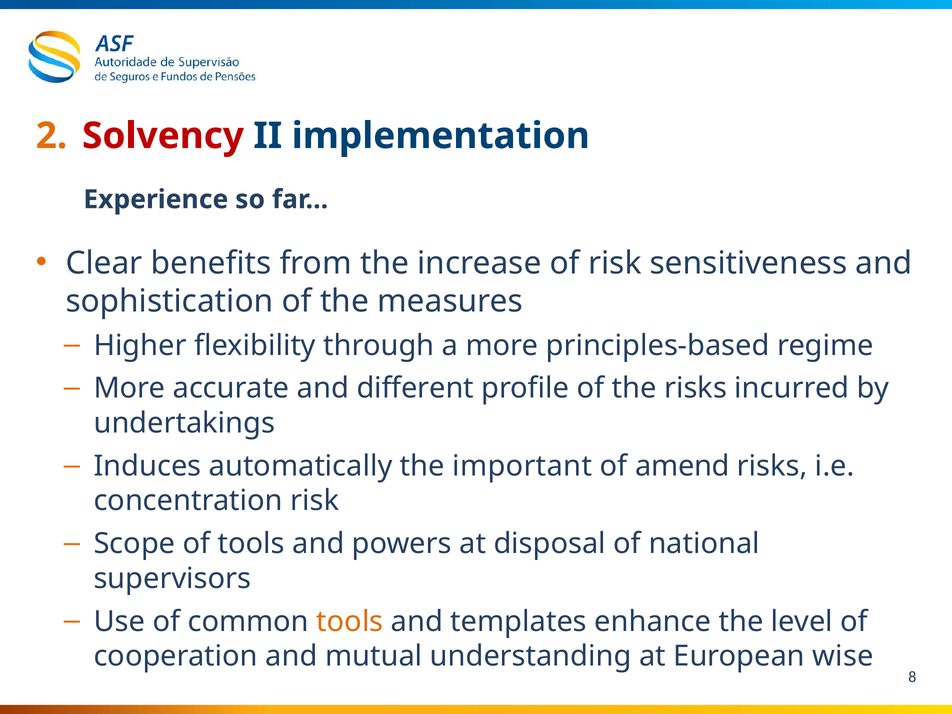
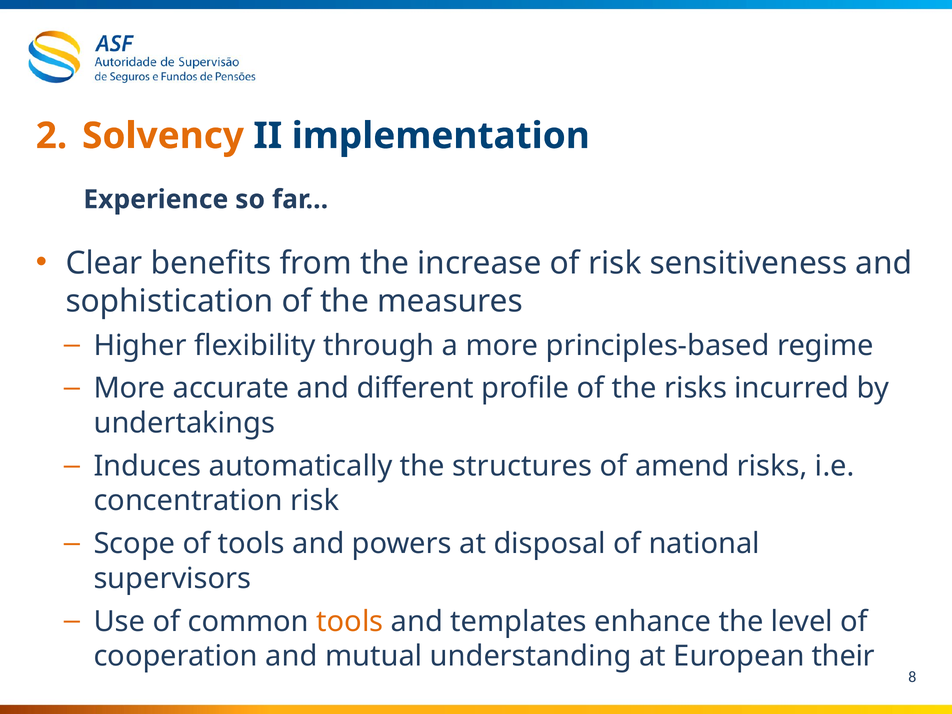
Solvency colour: red -> orange (163, 136)
important: important -> structures (522, 466)
wise: wise -> their (843, 656)
